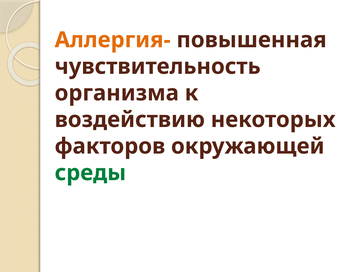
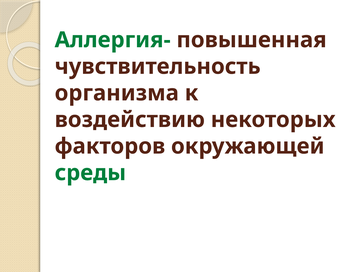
Аллергия- colour: orange -> green (113, 40)
